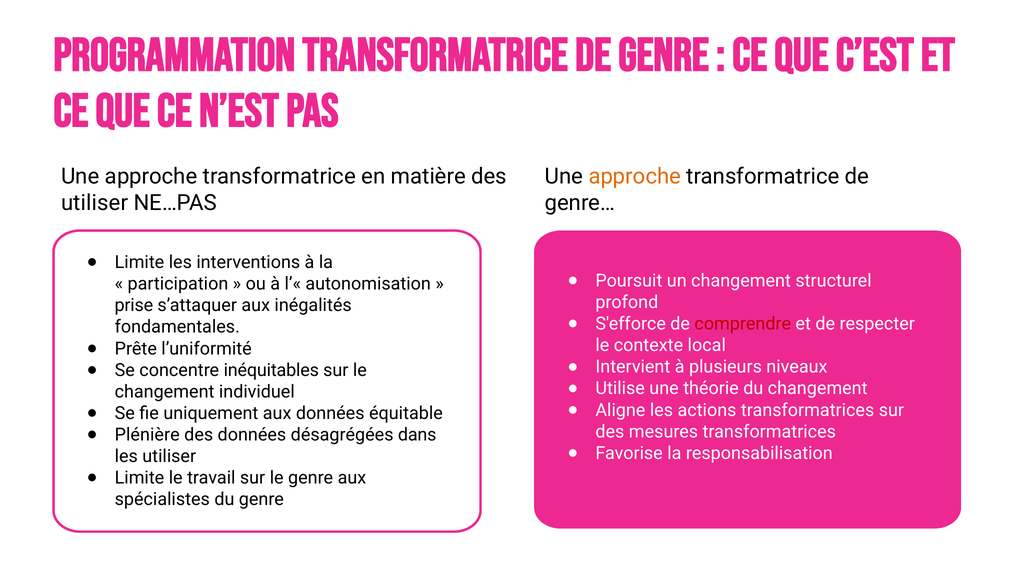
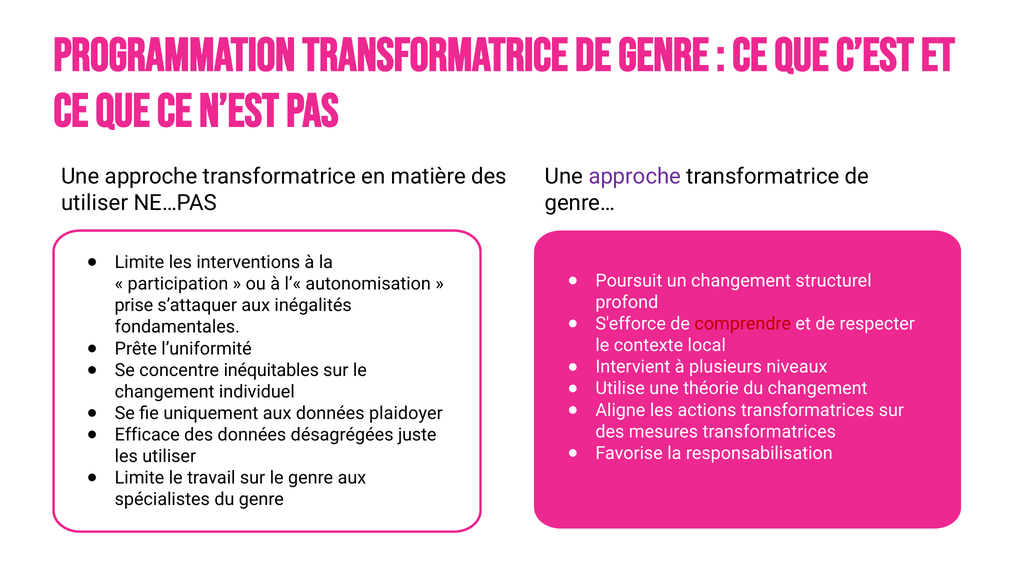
approche colour: orange -> purple (635, 176)
équitable: équitable -> plaidoyer (406, 413)
Plénière: Plénière -> Efficace (147, 435)
dans: dans -> juste (417, 435)
